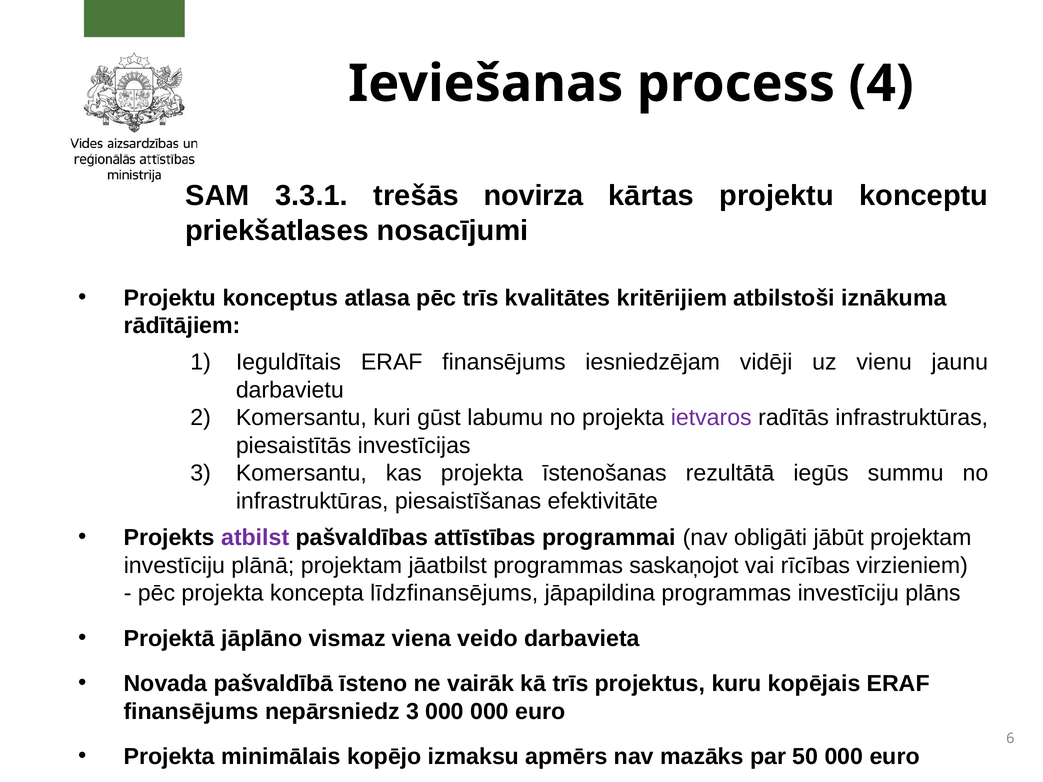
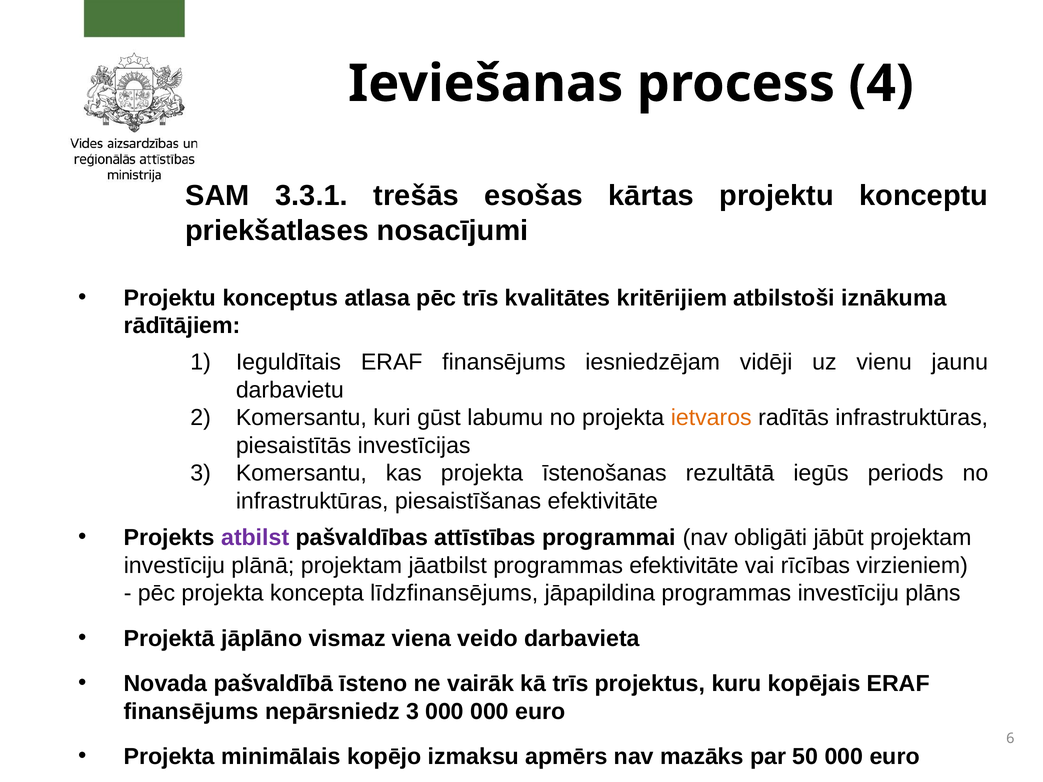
novirza: novirza -> esošas (534, 196)
ietvaros colour: purple -> orange (711, 418)
summu: summu -> periods (906, 473)
programmas saskaņojot: saskaņojot -> efektivitāte (684, 566)
